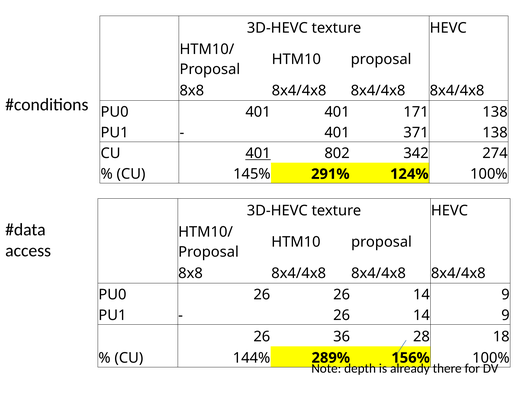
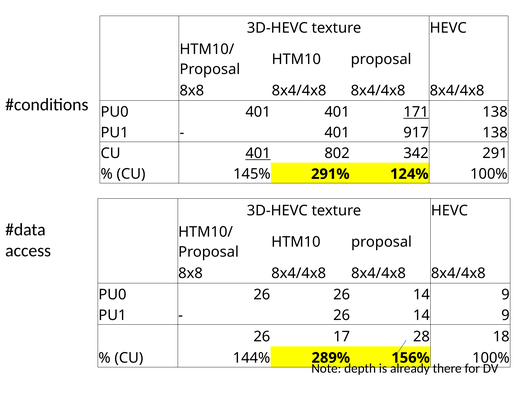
171 underline: none -> present (416, 112)
371: 371 -> 917 (416, 133)
274: 274 -> 291 (495, 153)
36: 36 -> 17 (342, 336)
